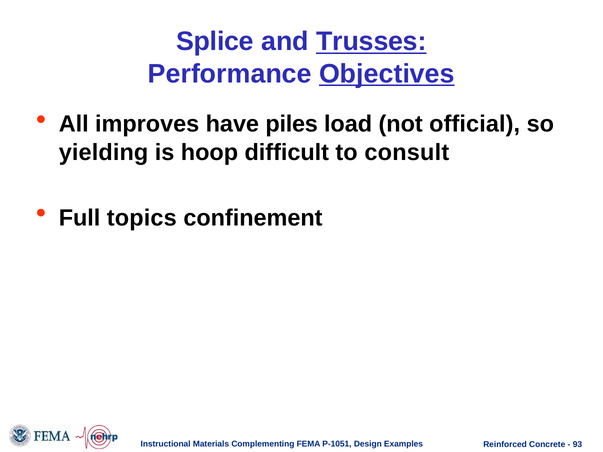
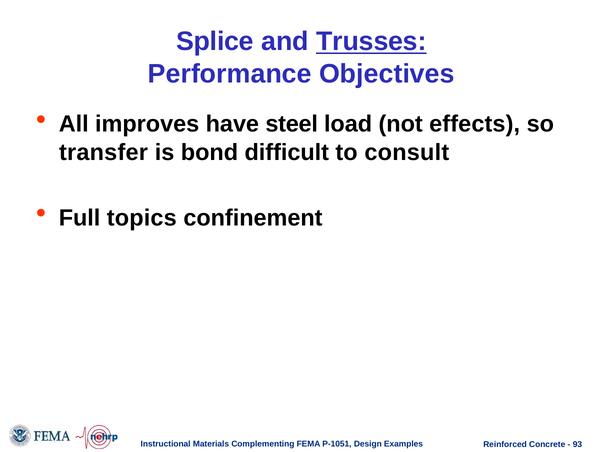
Objectives underline: present -> none (387, 74)
piles: piles -> steel (292, 124)
official: official -> effects (475, 124)
yielding: yielding -> transfer (103, 152)
hoop: hoop -> bond (209, 152)
